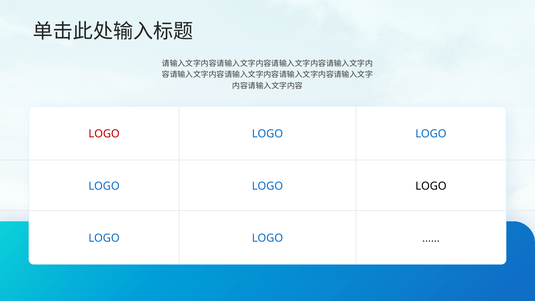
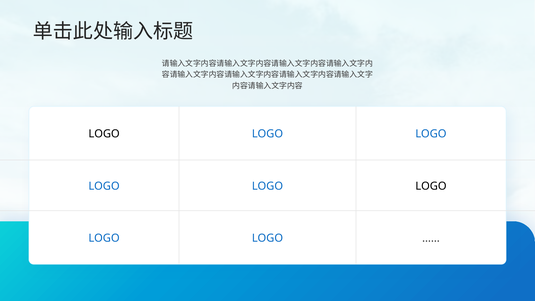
LOGO colour: red -> black (104, 134)
